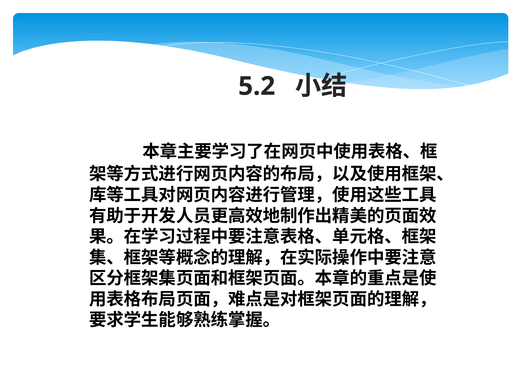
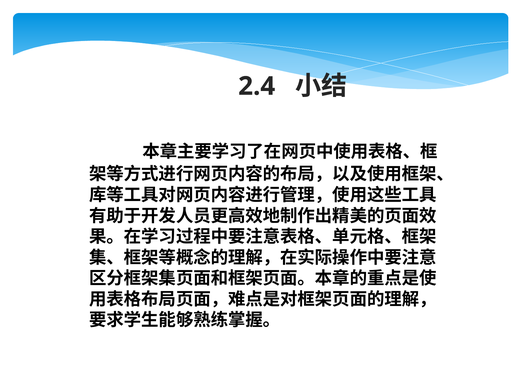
5.2: 5.2 -> 2.4 (257, 86)
